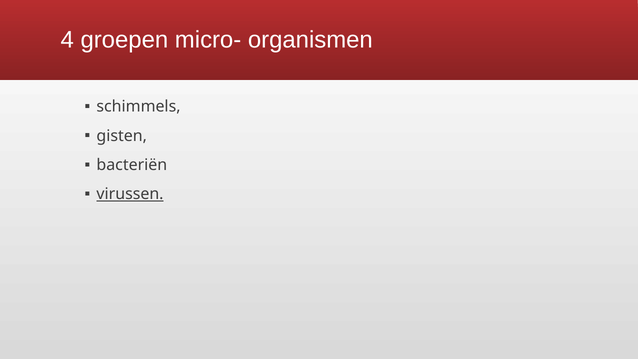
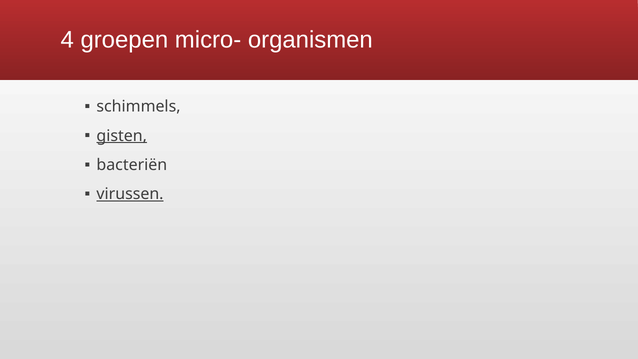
gisten underline: none -> present (122, 136)
